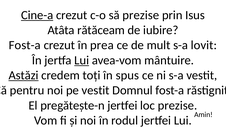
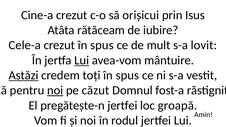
Cine-a underline: present -> none (37, 15)
să prezise: prezise -> orișicui (141, 15)
Fost-a: Fost-a -> Cele-a (25, 45)
crezut în prea: prea -> spus (102, 45)
noi underline: none -> present (55, 90)
pe vestit: vestit -> căzut (96, 90)
loc prezise: prezise -> groapă (177, 105)
